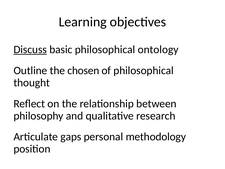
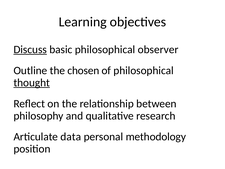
ontology: ontology -> observer (158, 49)
thought underline: none -> present (32, 83)
gaps: gaps -> data (71, 137)
